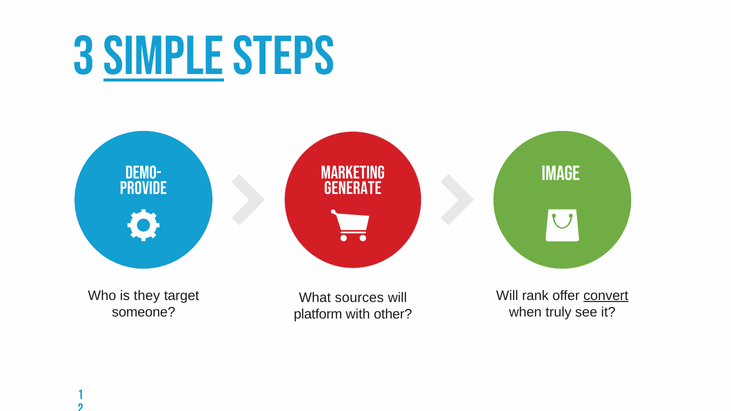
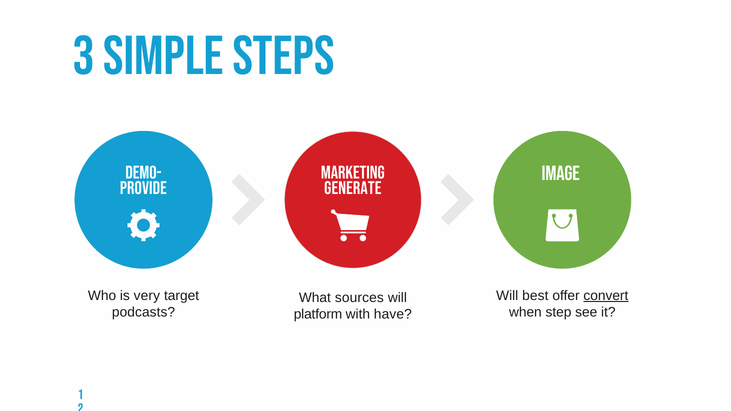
simple underline: present -> none (164, 56)
they: they -> very (147, 296)
rank: rank -> best (535, 296)
someone: someone -> podcasts (144, 312)
truly: truly -> step (558, 312)
other: other -> have (393, 314)
